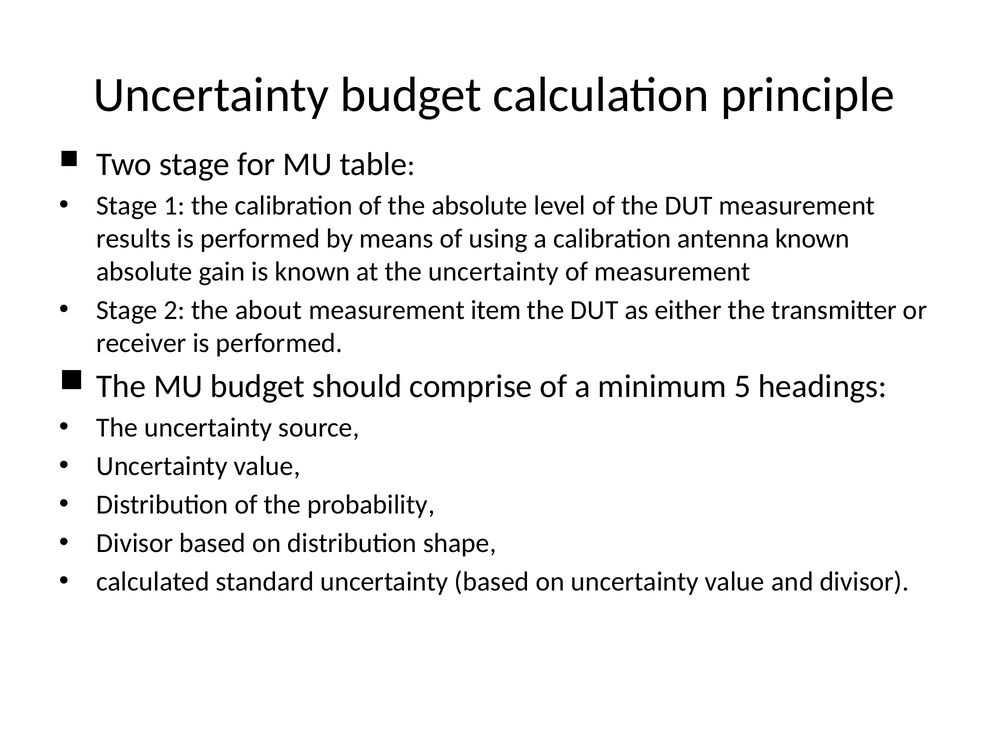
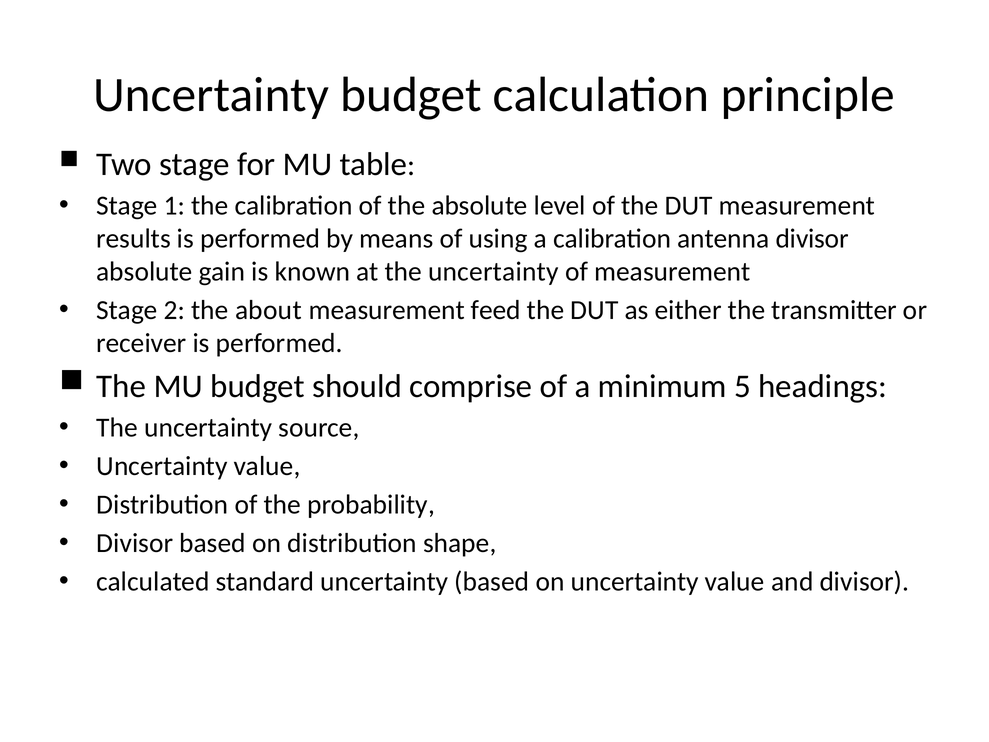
antenna known: known -> divisor (812, 239)
item: item -> feed (496, 310)
